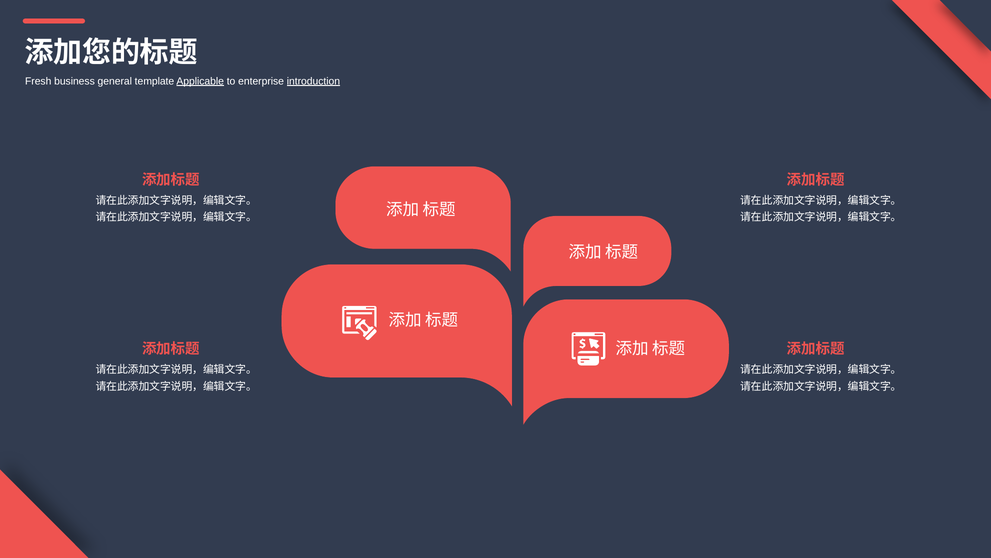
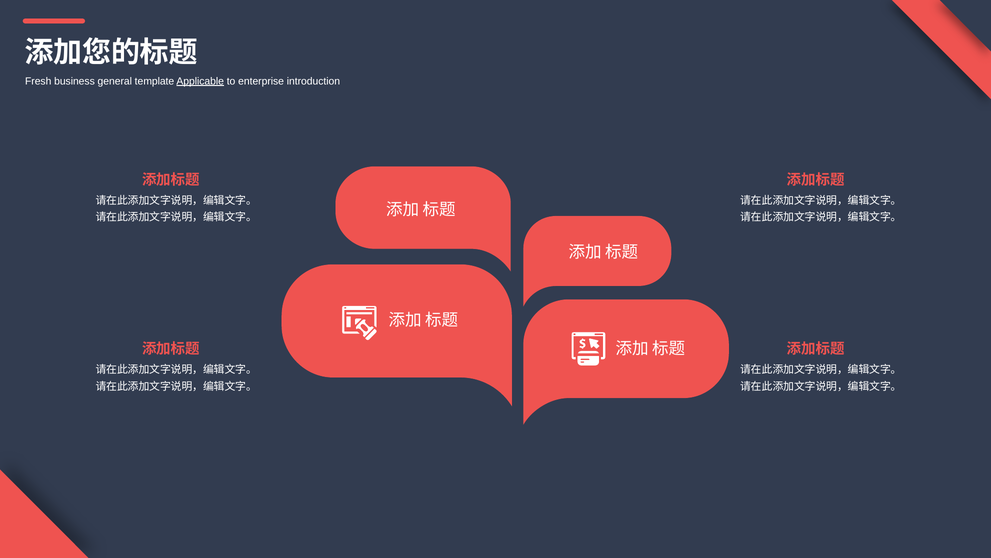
introduction underline: present -> none (313, 81)
